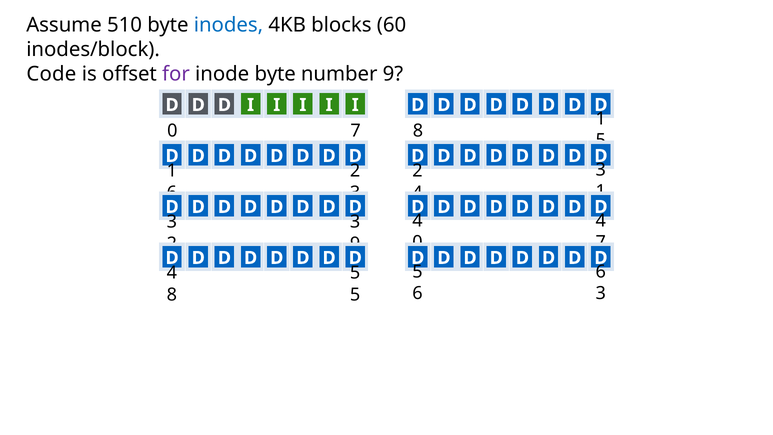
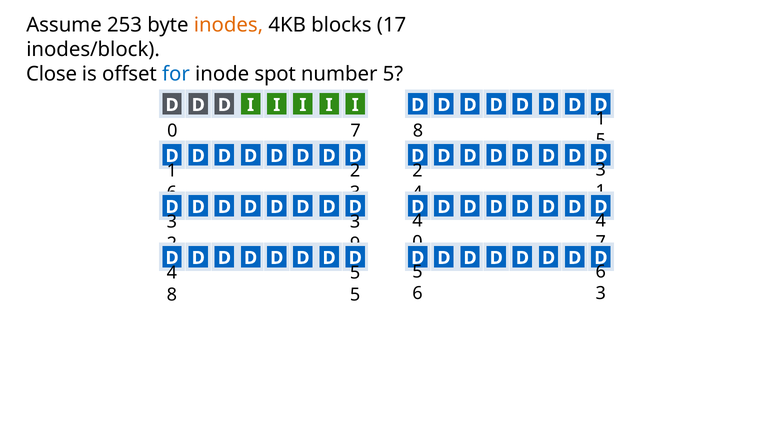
510: 510 -> 253 (125, 25)
inodes colour: blue -> orange (228, 25)
60: 60 -> 17 (391, 25)
Code: Code -> Close (52, 74)
for colour: purple -> blue (176, 74)
inode byte: byte -> spot (275, 74)
number 9: 9 -> 5 (393, 74)
